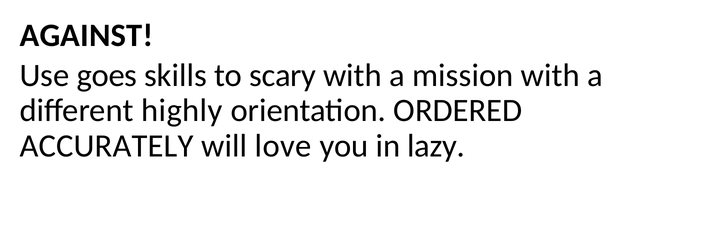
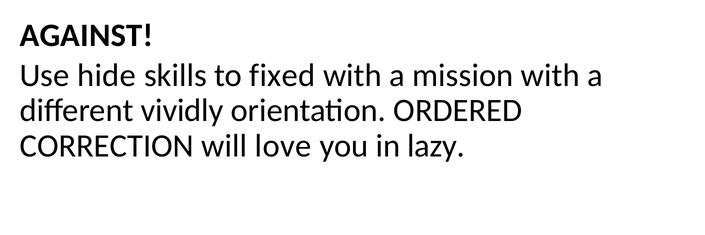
goes: goes -> hide (107, 75)
scary: scary -> fixed (282, 75)
highly: highly -> vividly (182, 111)
ACCURATELY: ACCURATELY -> CORRECTION (107, 146)
